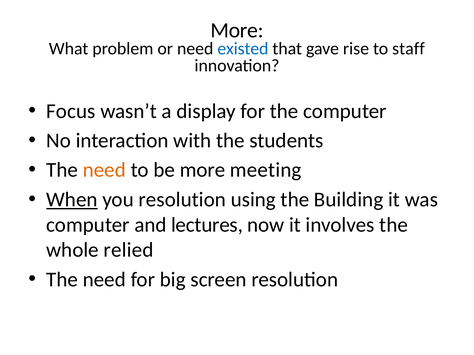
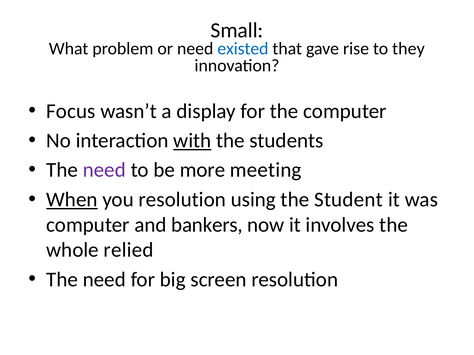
More: More -> Small (237, 30)
staff: staff -> they (408, 49)
with underline: none -> present (192, 141)
need colour: orange -> purple (104, 170)
Building: Building -> Student (349, 200)
lectures: lectures -> bankers (207, 225)
